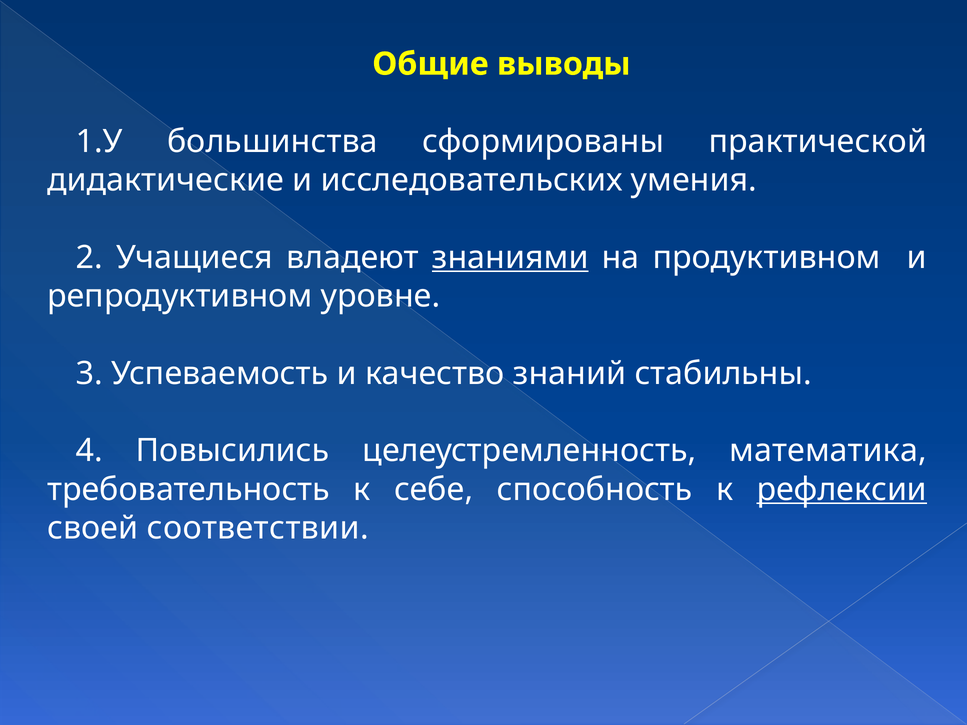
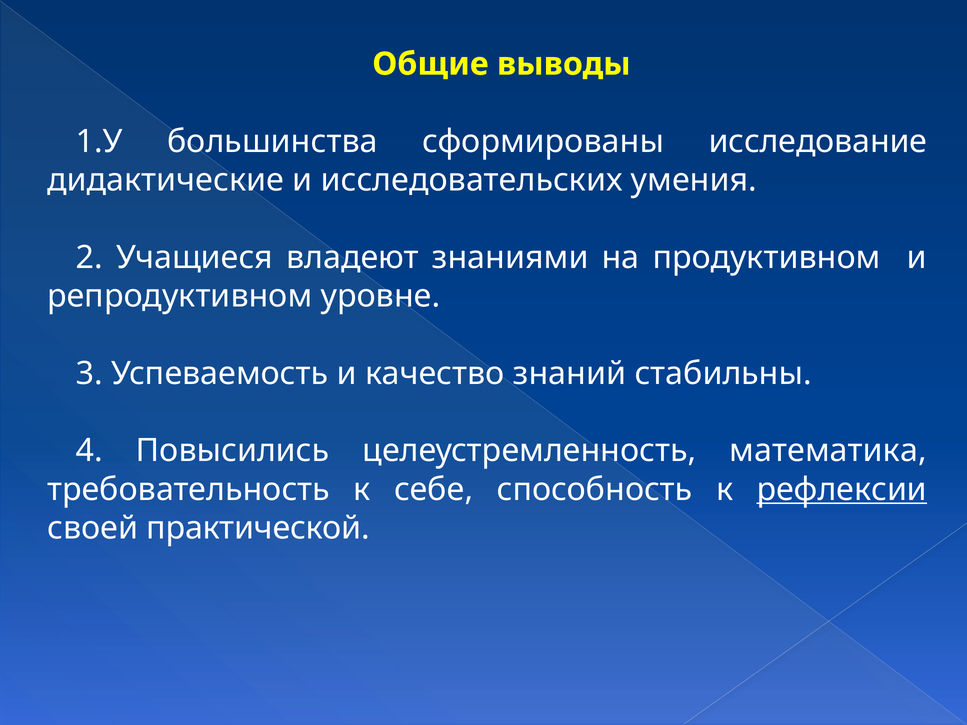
практической: практической -> исследование (818, 141)
знаниями underline: present -> none (510, 257)
соответствии: соответствии -> практической (258, 528)
